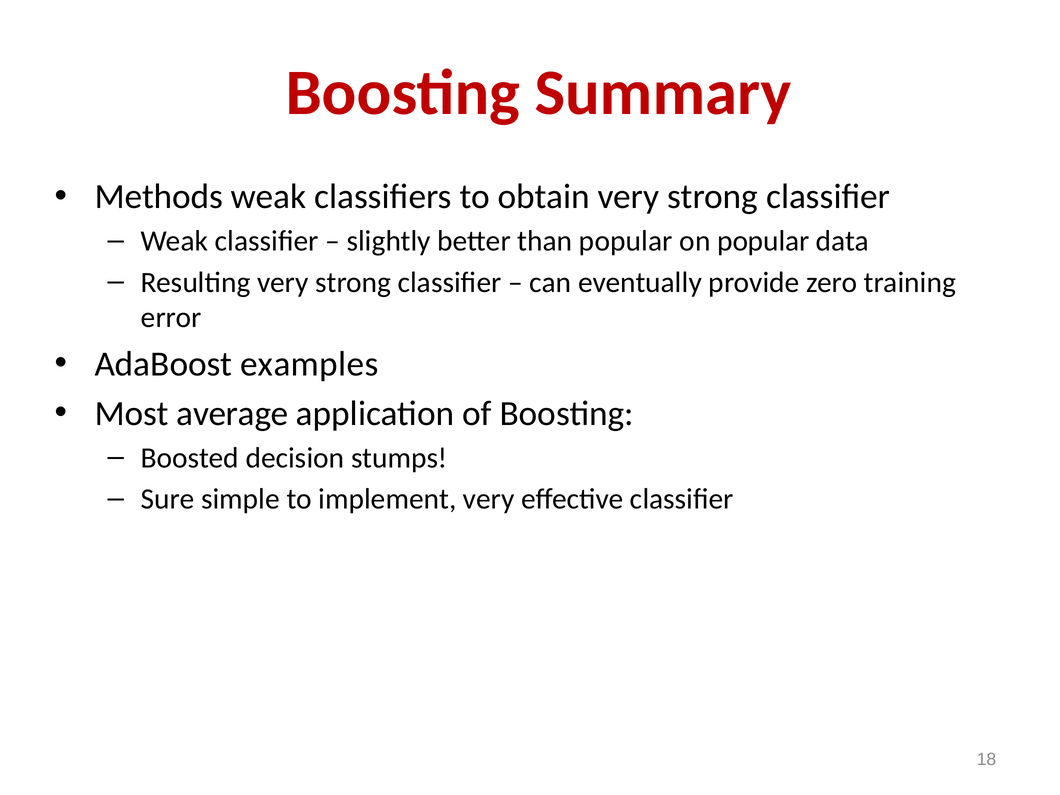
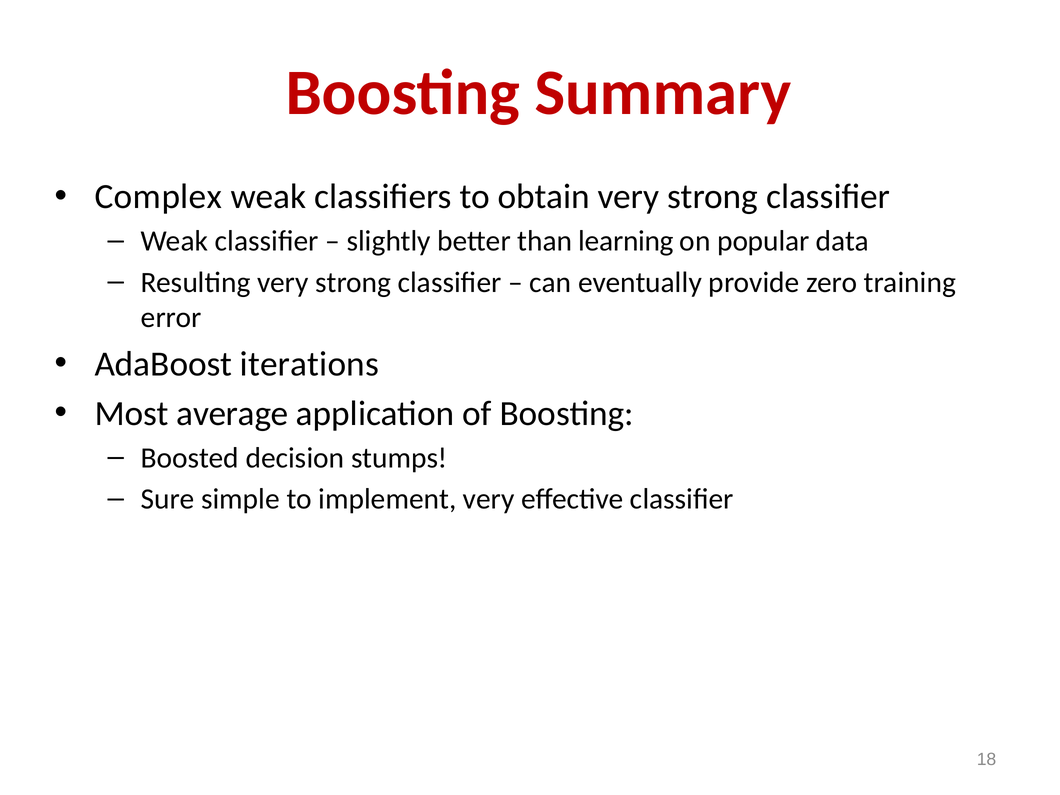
Methods: Methods -> Complex (158, 197)
than popular: popular -> learning (626, 241)
examples: examples -> iterations (309, 364)
